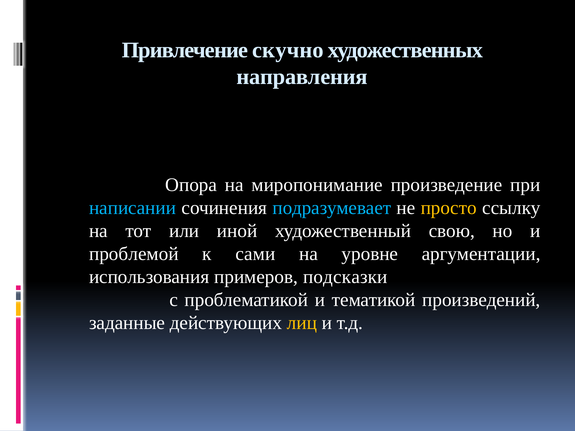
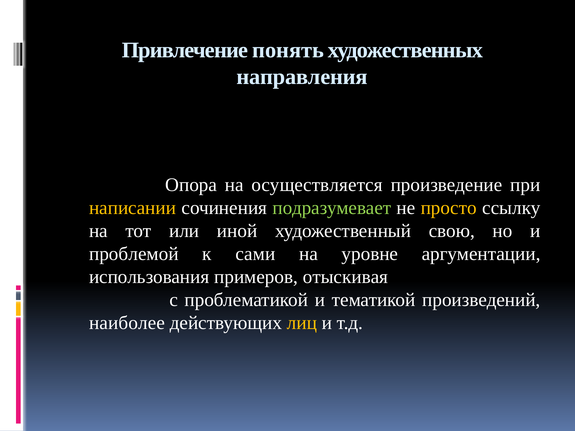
скучно: скучно -> понять (288, 50)
миропонимание: миропонимание -> осуществляется (317, 185)
написании colour: light blue -> yellow (133, 208)
подразумевает colour: light blue -> light green (332, 208)
подсказки: подсказки -> отыскивая (345, 277)
заданные: заданные -> наиболее (127, 323)
